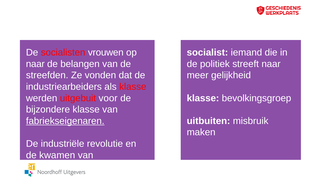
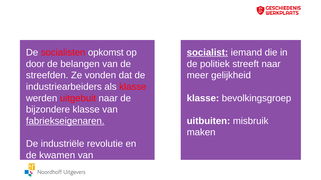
vrouwen: vrouwen -> opkomst (106, 53)
socialist underline: none -> present (207, 53)
naar: naar -> door (35, 64)
uitgebuit voor: voor -> naar (108, 98)
